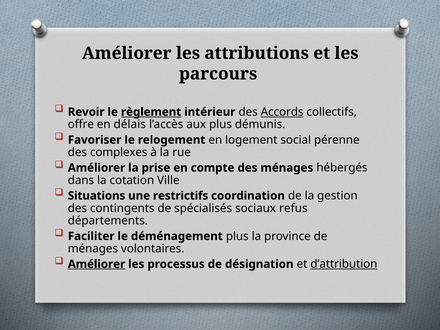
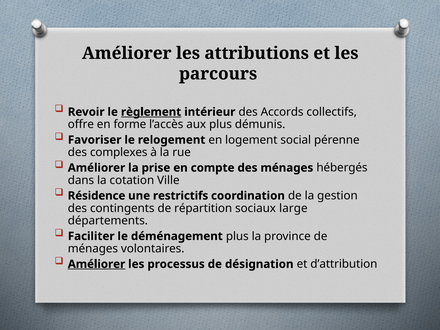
Accords underline: present -> none (282, 112)
délais: délais -> forme (130, 124)
Situations: Situations -> Résidence (97, 196)
spécialisés: spécialisés -> répartition (203, 208)
refus: refus -> large (293, 208)
d’attribution underline: present -> none (344, 264)
